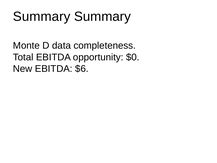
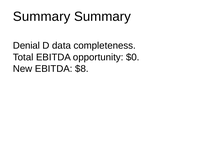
Monte: Monte -> Denial (26, 46)
$6: $6 -> $8 (82, 69)
